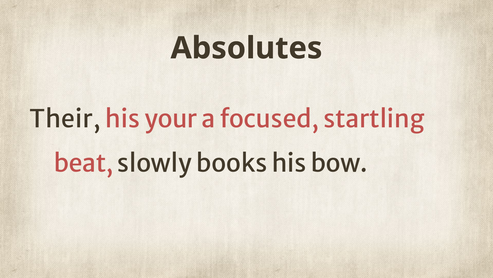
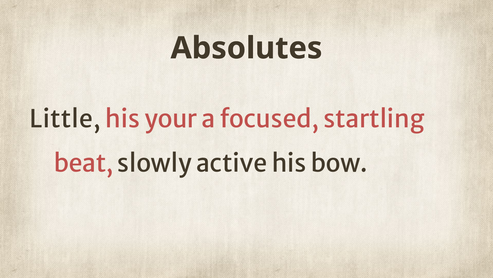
Their: Their -> Little (65, 119)
books: books -> active (232, 163)
